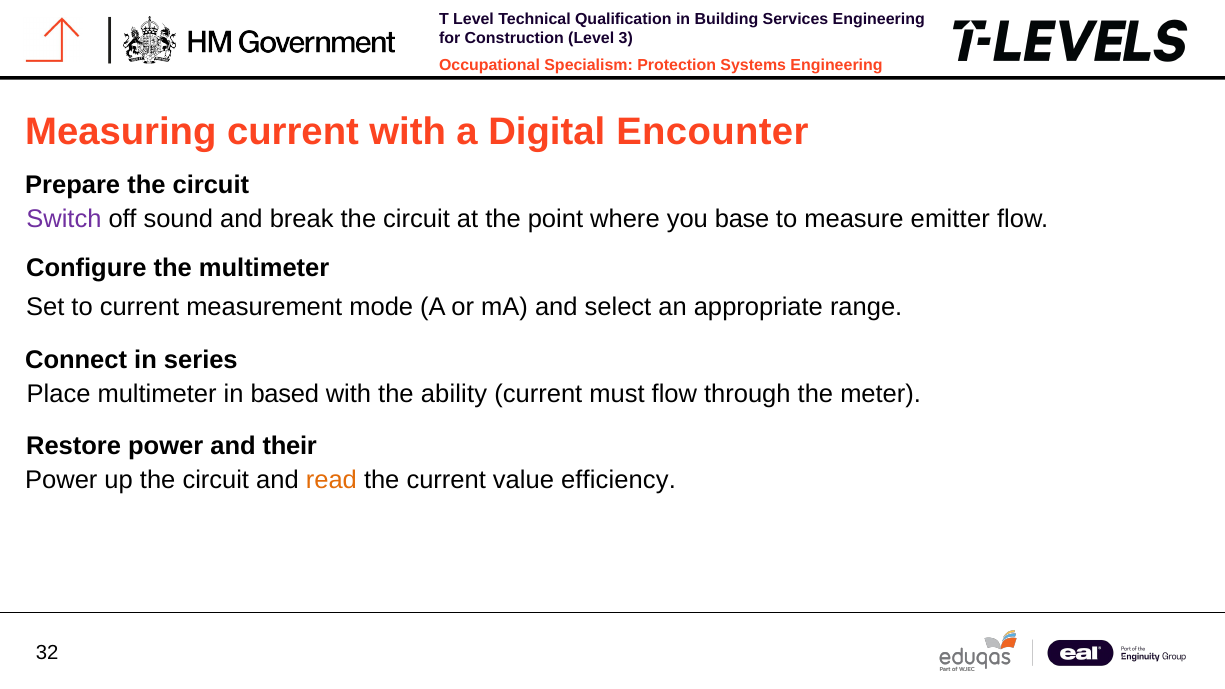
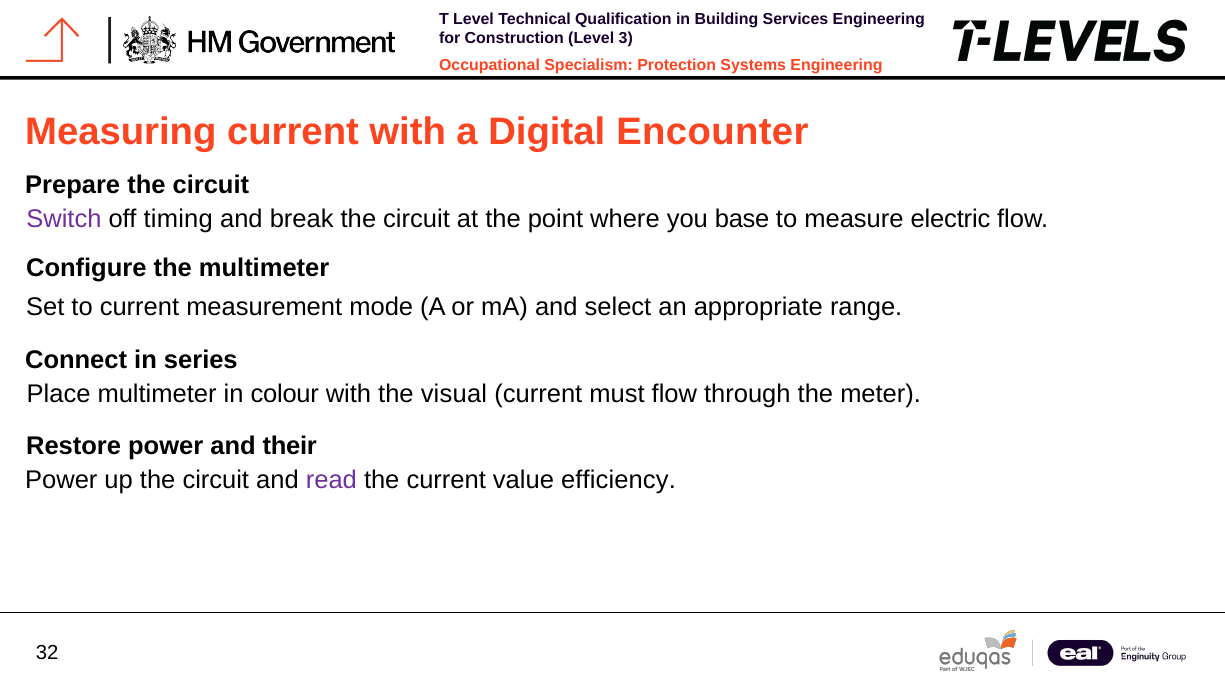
sound: sound -> timing (178, 219)
emitter: emitter -> electric (950, 219)
based: based -> colour (285, 394)
ability: ability -> visual (454, 394)
read colour: orange -> purple (331, 481)
